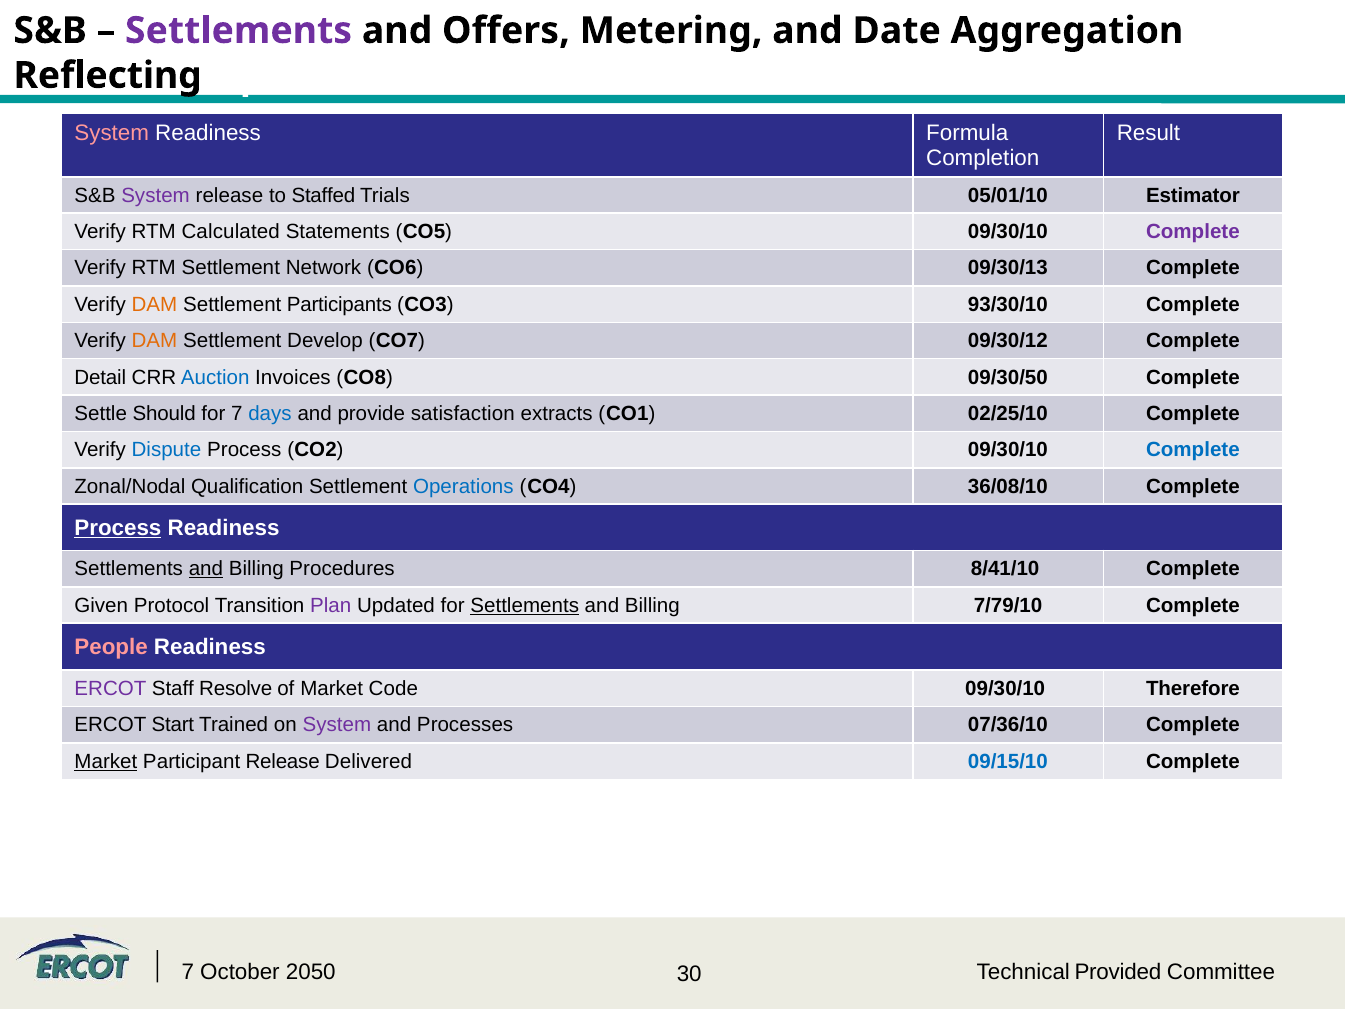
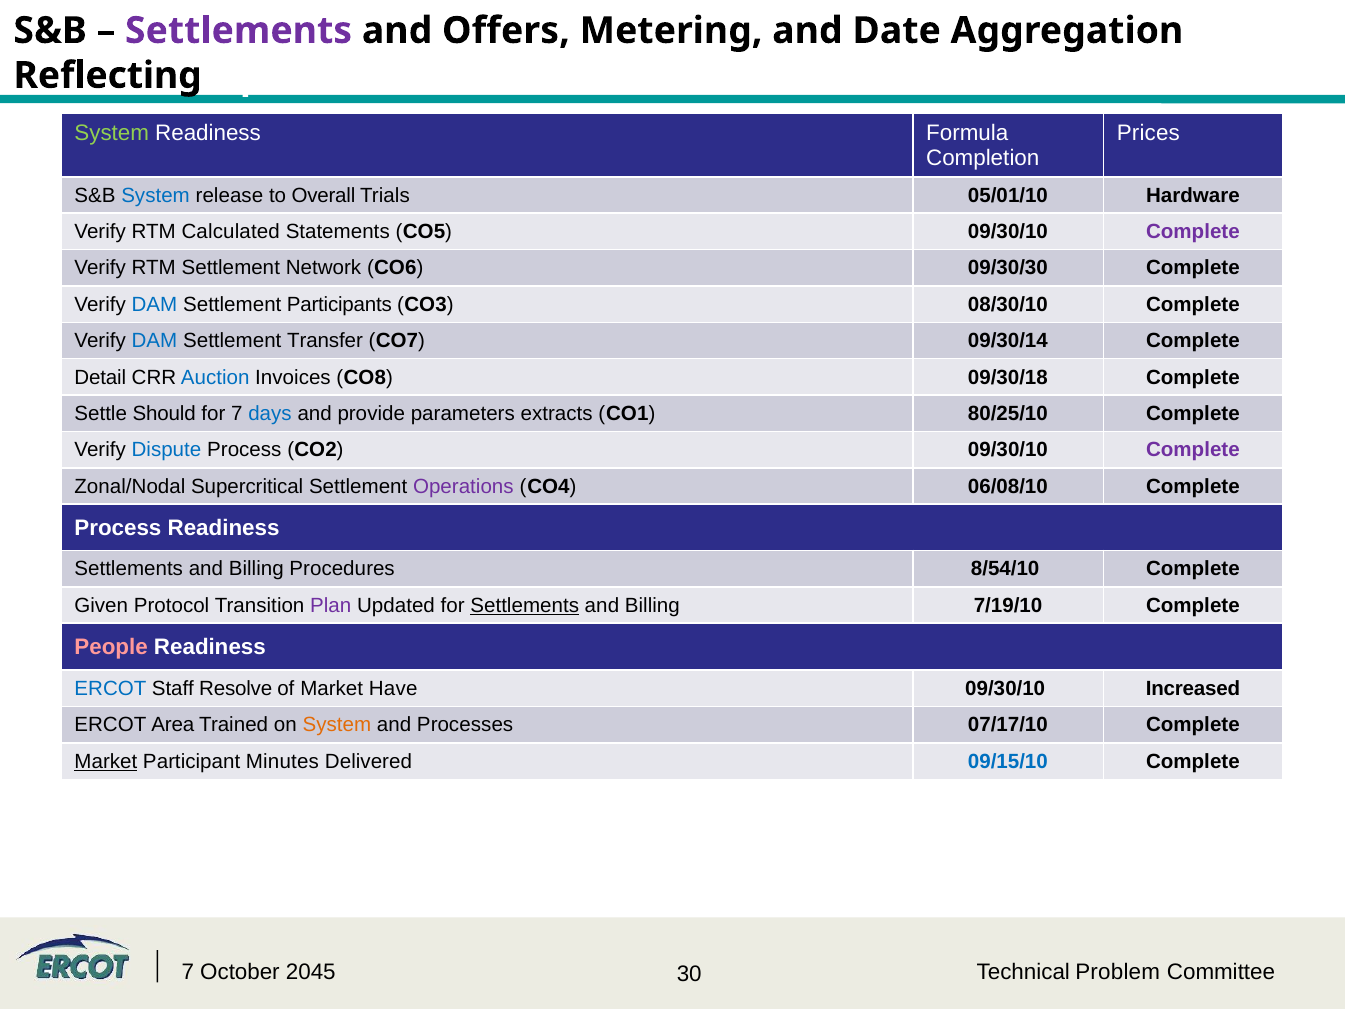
System colour: pink -> light green (112, 133)
Result: Result -> Prices (1148, 133)
System colour: purple -> blue (156, 195)
Staffed: Staffed -> Overall (323, 195)
Estimator: Estimator -> Hardware (1193, 195)
09/30/13: 09/30/13 -> 09/30/30 (1008, 268)
DAM colour: orange -> blue (154, 304)
93/30/10: 93/30/10 -> 08/30/10 (1008, 304)
DAM colour: orange -> blue (154, 341)
Develop: Develop -> Transfer (325, 341)
09/30/12: 09/30/12 -> 09/30/14 (1008, 341)
09/30/50: 09/30/50 -> 09/30/18 (1008, 377)
satisfaction: satisfaction -> parameters (463, 414)
02/25/10: 02/25/10 -> 80/25/10 (1008, 414)
Complete colour: blue -> purple (1193, 450)
Qualification: Qualification -> Supercritical (247, 486)
Operations colour: blue -> purple (463, 486)
36/08/10: 36/08/10 -> 06/08/10 (1008, 486)
Process underline: present -> none (118, 528)
and underline: present -> none (206, 569)
8/41/10: 8/41/10 -> 8/54/10 (1005, 569)
7/79/10: 7/79/10 -> 7/19/10 (1008, 605)
ERCOT colour: purple -> blue (110, 689)
Code: Code -> Have (393, 689)
Therefore: Therefore -> Increased (1193, 689)
Start: Start -> Area (173, 725)
System colour: purple -> orange (337, 725)
07/36/10: 07/36/10 -> 07/17/10 (1008, 725)
Participant Release: Release -> Minutes (282, 761)
2050: 2050 -> 2045 (311, 972)
Provided: Provided -> Problem (1118, 972)
